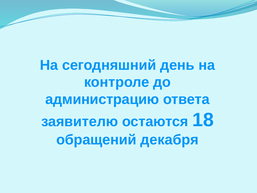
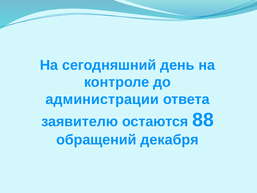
администрацию: администрацию -> администрации (102, 99)
18: 18 -> 88 (203, 120)
